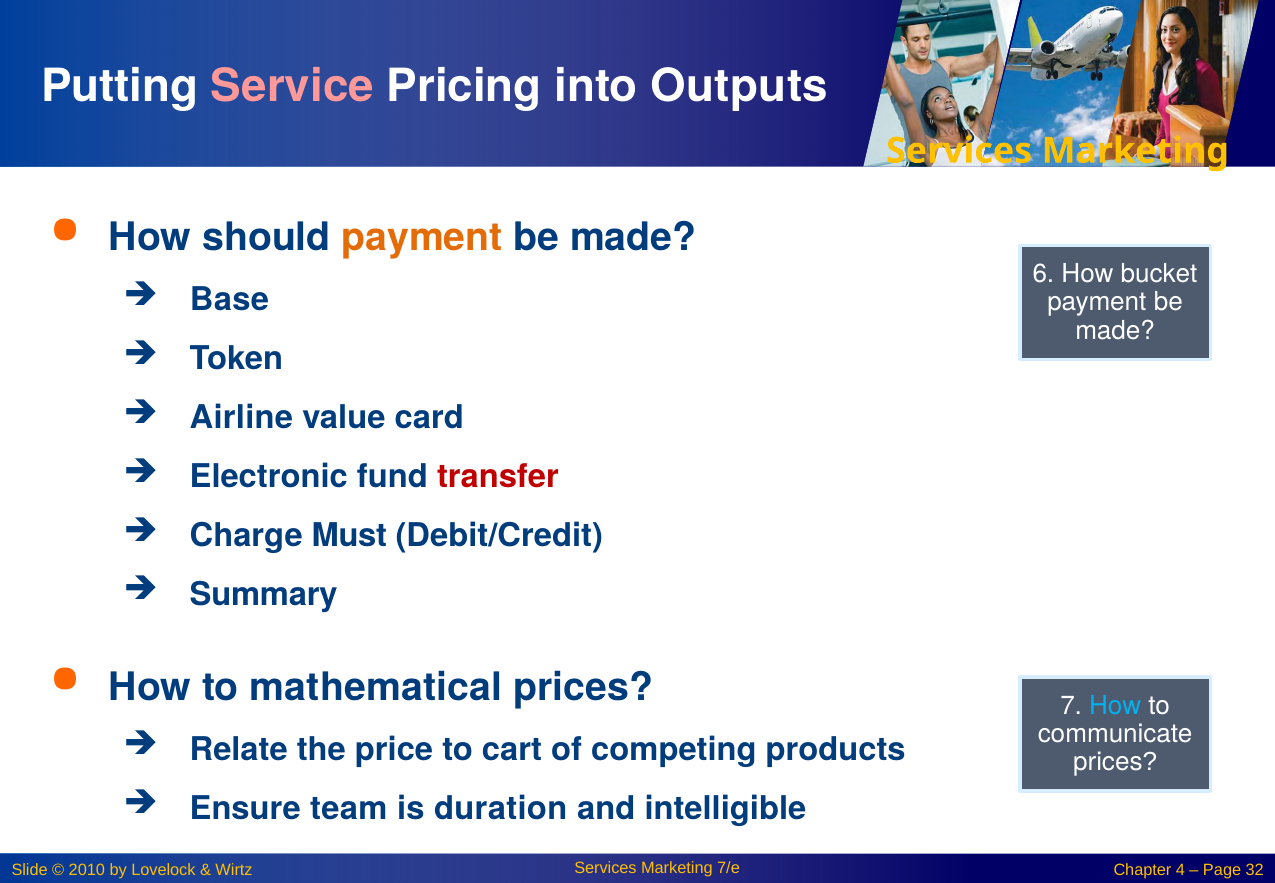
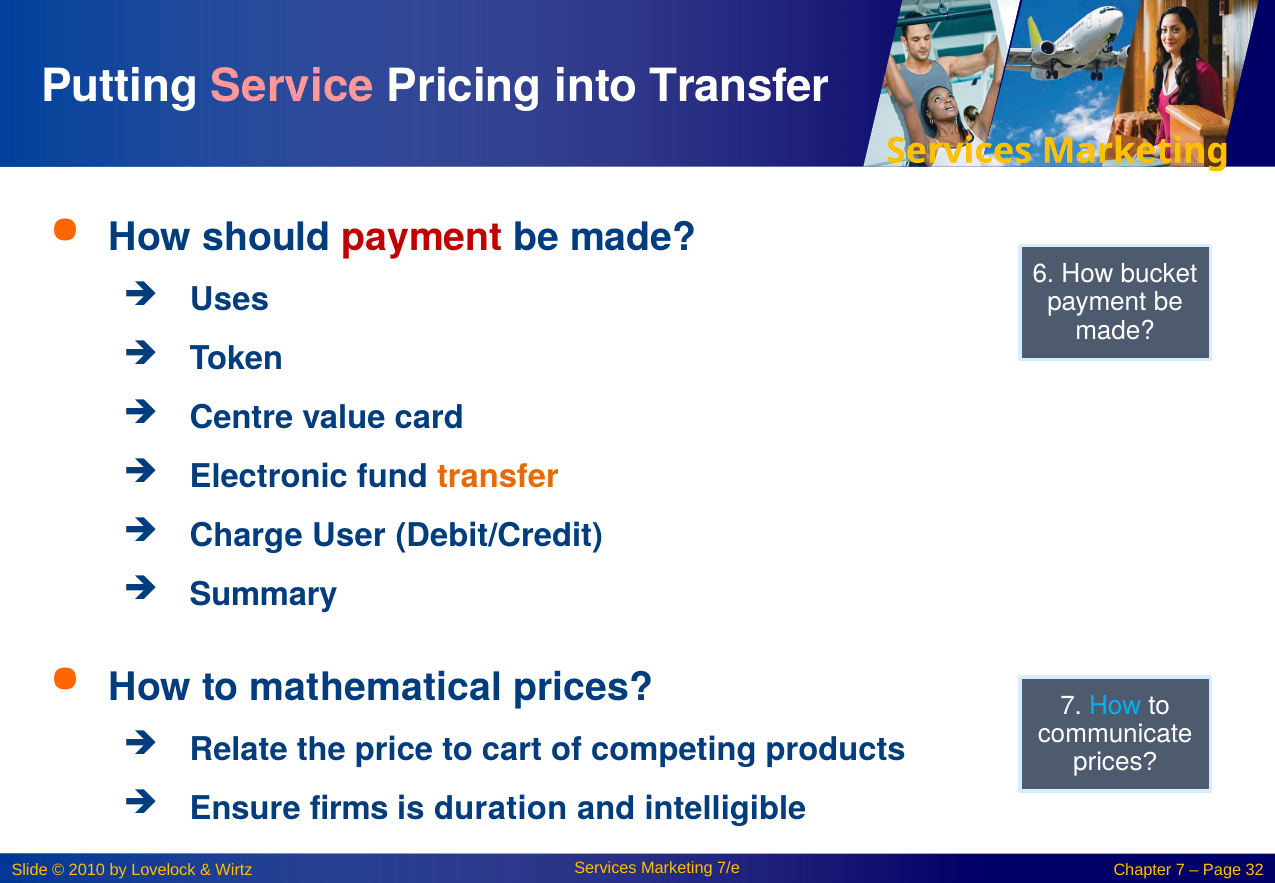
into Outputs: Outputs -> Transfer (740, 87)
payment colour: orange -> red (422, 238)
Base: Base -> Uses (230, 300)
Airline: Airline -> Centre (242, 418)
transfer colour: red -> orange (498, 477)
Must: Must -> User (349, 536)
team: team -> firms (349, 808)
4: 4 -> 7 (1180, 870)
